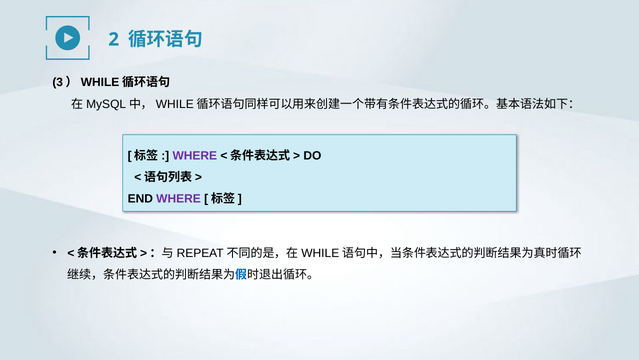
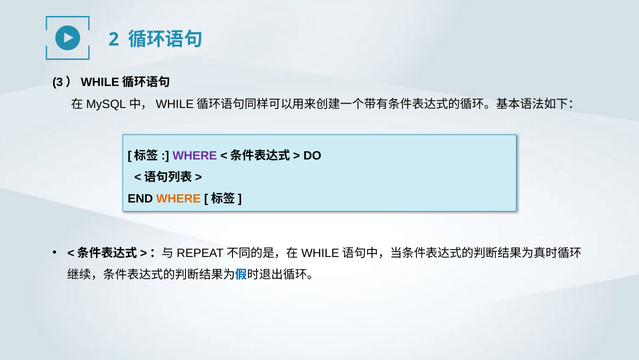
WHERE colour: purple -> orange (179, 199)
